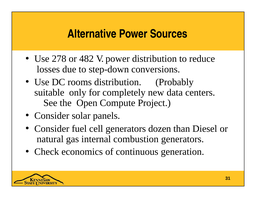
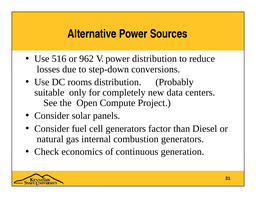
278: 278 -> 516 (59, 59)
482: 482 -> 962 (86, 59)
dozen: dozen -> factor (160, 128)
